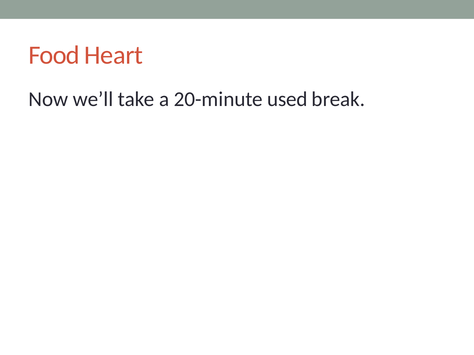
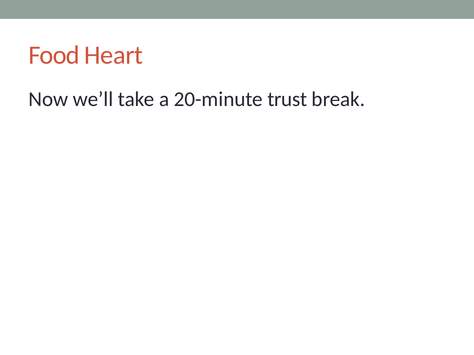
used: used -> trust (287, 99)
